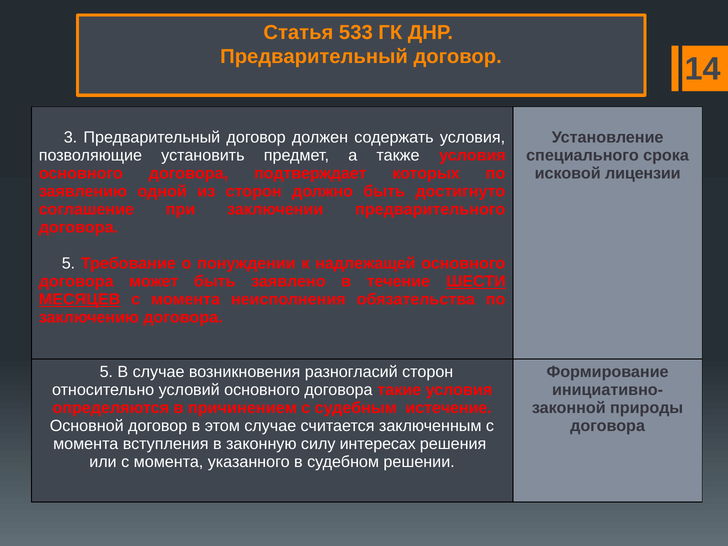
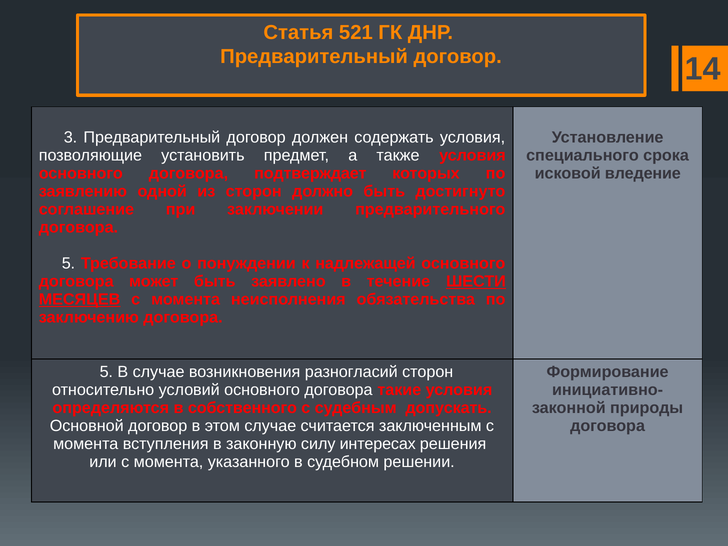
533: 533 -> 521 (356, 32)
лицензии: лицензии -> вледение (643, 174)
причинением: причинением -> собственного (242, 408)
истечение: истечение -> допускать (449, 408)
